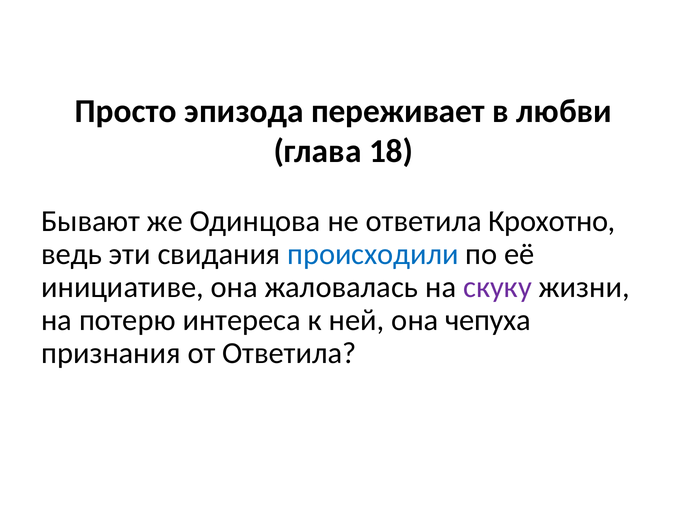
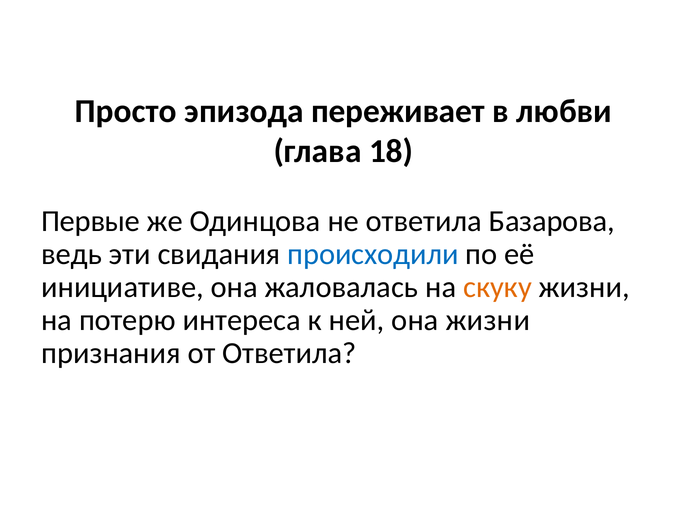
Бывают: Бывают -> Первые (91, 221)
Крохотно: Крохотно -> Базарова (552, 221)
скуку colour: purple -> orange (498, 287)
она чепуха: чепуха -> жизни (488, 320)
